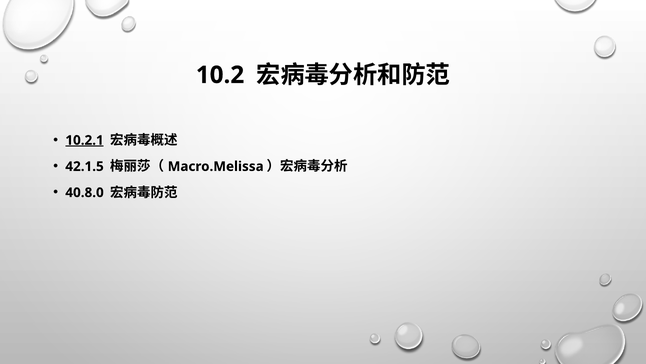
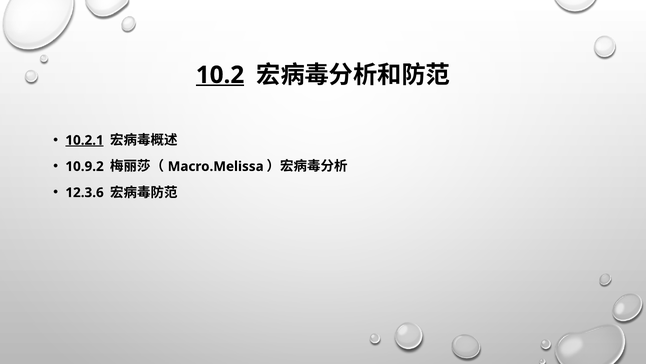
10.2 underline: none -> present (220, 75)
42.1.5: 42.1.5 -> 10.9.2 (85, 166)
40.8.0: 40.8.0 -> 12.3.6 (85, 192)
